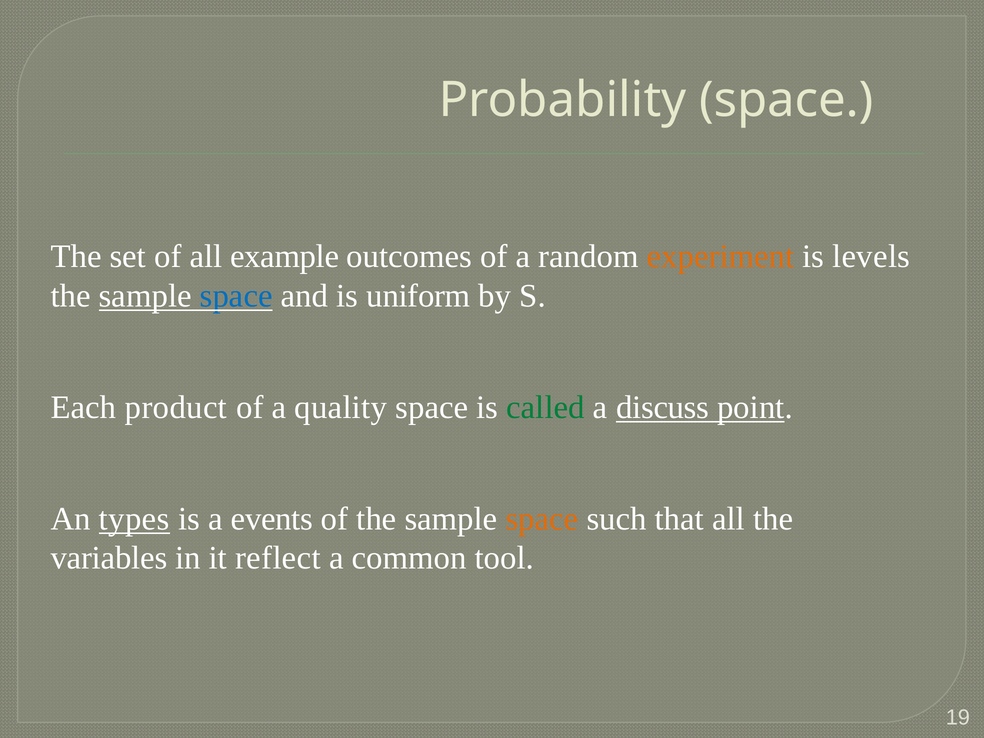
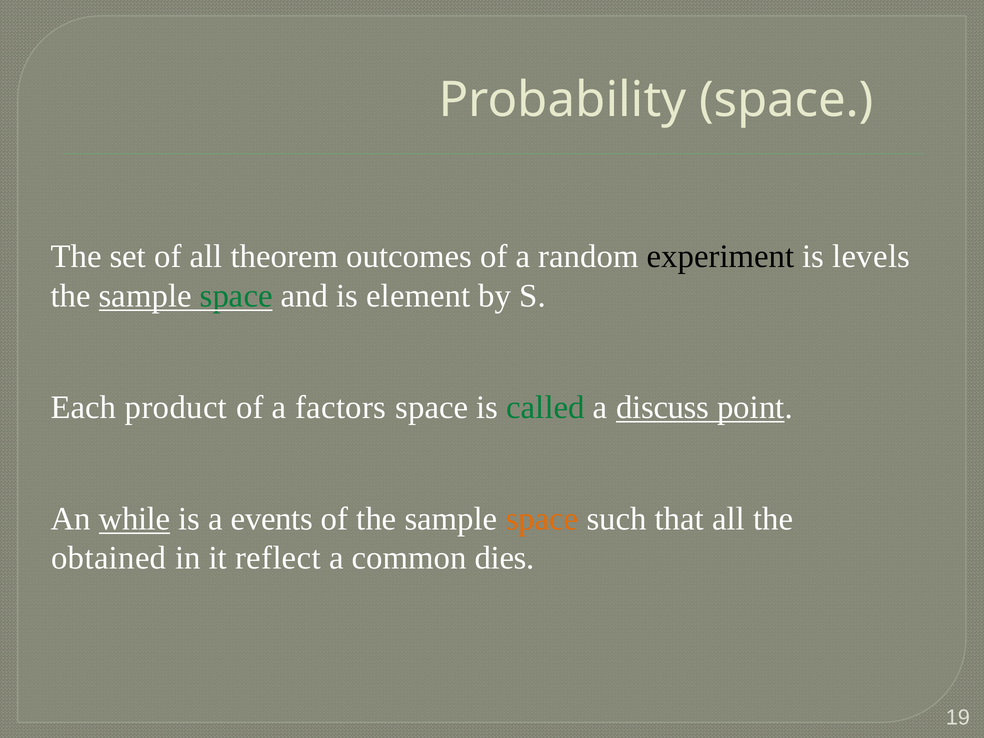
example: example -> theorem (284, 256)
experiment colour: orange -> black (720, 256)
space colour: blue -> green (236, 296)
uniform: uniform -> element (418, 296)
quality: quality -> factors (341, 407)
types: types -> while (134, 519)
variables: variables -> obtained (109, 558)
tool: tool -> dies (505, 558)
